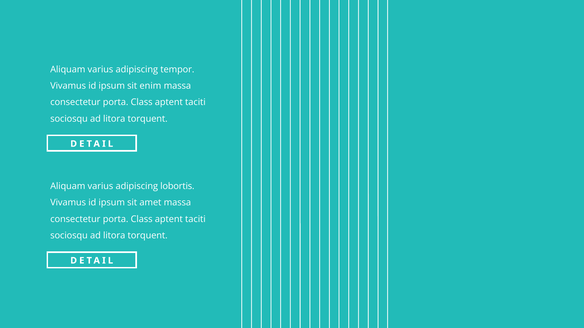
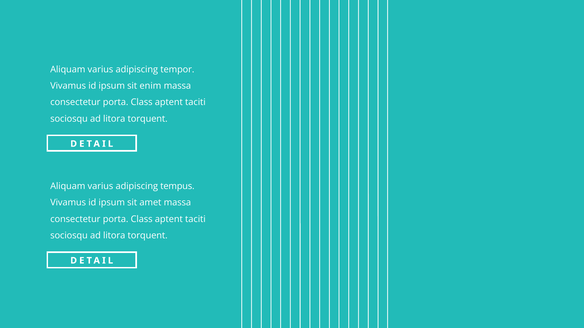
lobortis: lobortis -> tempus (177, 186)
